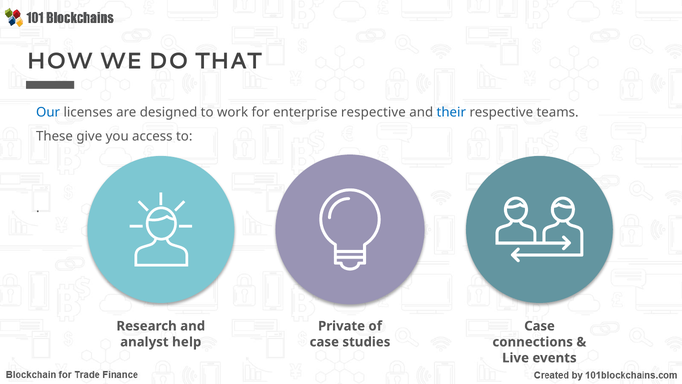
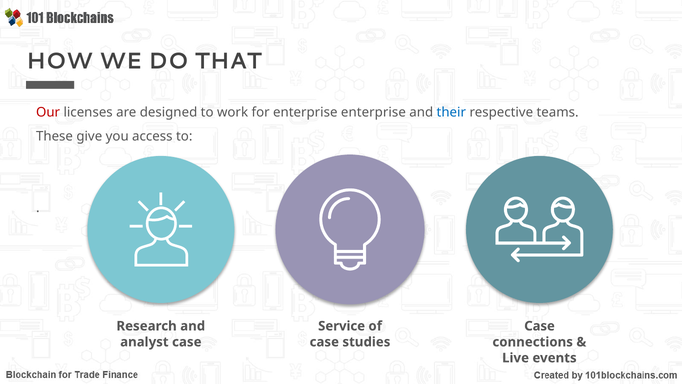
Our colour: blue -> red (48, 112)
enterprise respective: respective -> enterprise (373, 112)
Private: Private -> Service (342, 326)
analyst help: help -> case (187, 342)
